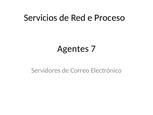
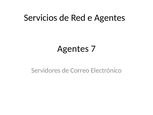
e Proceso: Proceso -> Agentes (110, 18)
